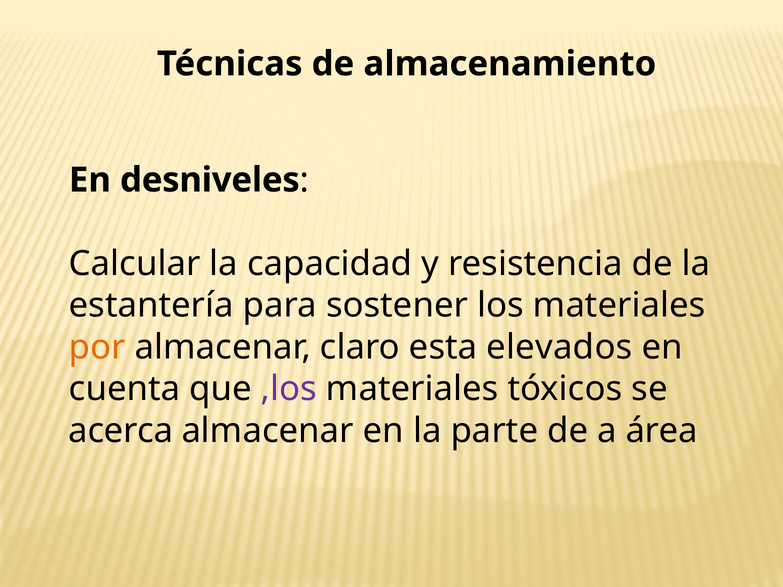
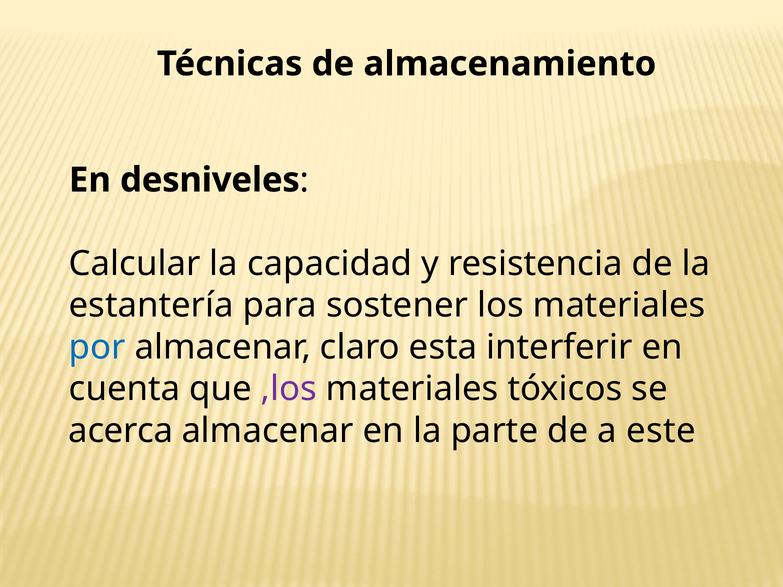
por colour: orange -> blue (97, 347)
elevados: elevados -> interferir (560, 347)
área: área -> este (661, 431)
